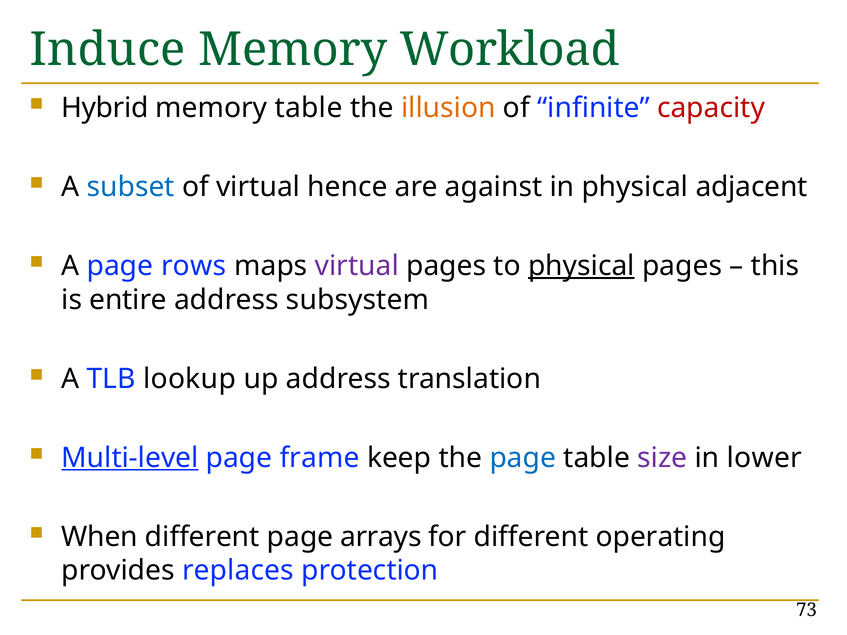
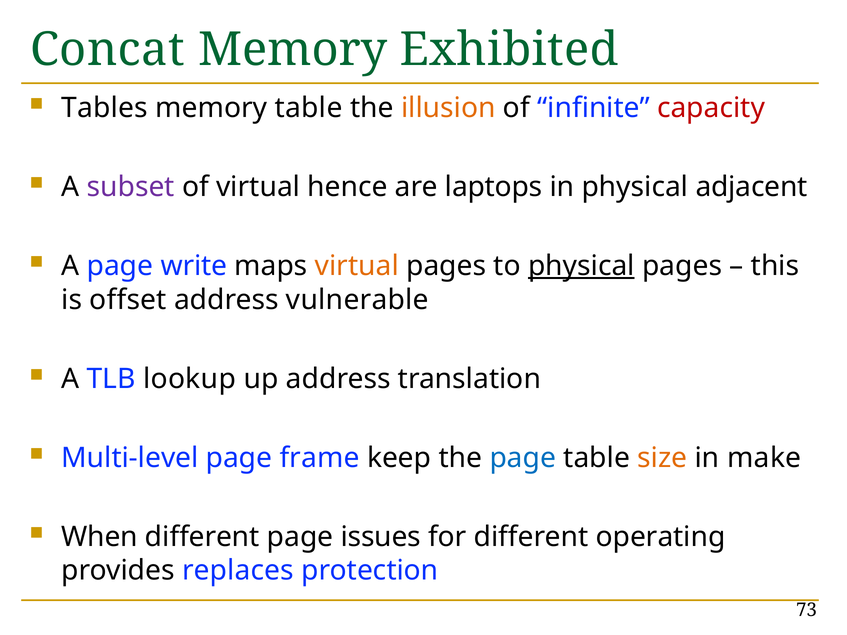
Induce: Induce -> Concat (108, 50)
Workload: Workload -> Exhibited (509, 50)
Hybrid: Hybrid -> Tables (105, 108)
subset colour: blue -> purple (131, 187)
against: against -> laptops (494, 187)
rows: rows -> write (194, 266)
virtual colour: purple -> orange (357, 266)
entire: entire -> offset (128, 300)
subsystem: subsystem -> vulnerable (357, 300)
Multi-level underline: present -> none (130, 458)
size colour: purple -> orange (662, 458)
lower: lower -> make (764, 458)
arrays: arrays -> issues (381, 537)
